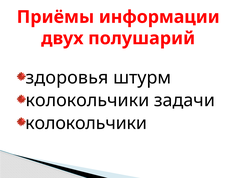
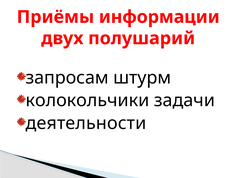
здоровья: здоровья -> запросам (67, 78)
колокольчики: колокольчики -> деятельности (86, 123)
